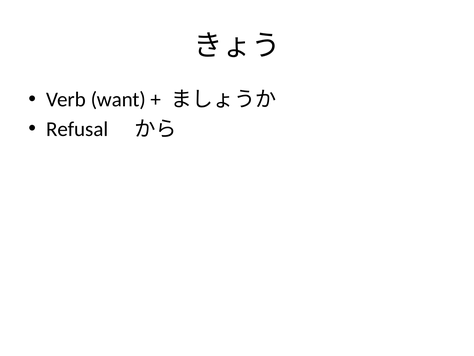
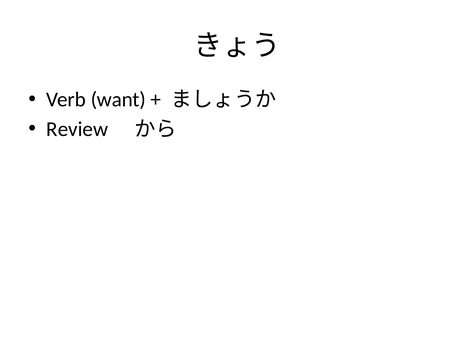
Refusal: Refusal -> Review (77, 129)
